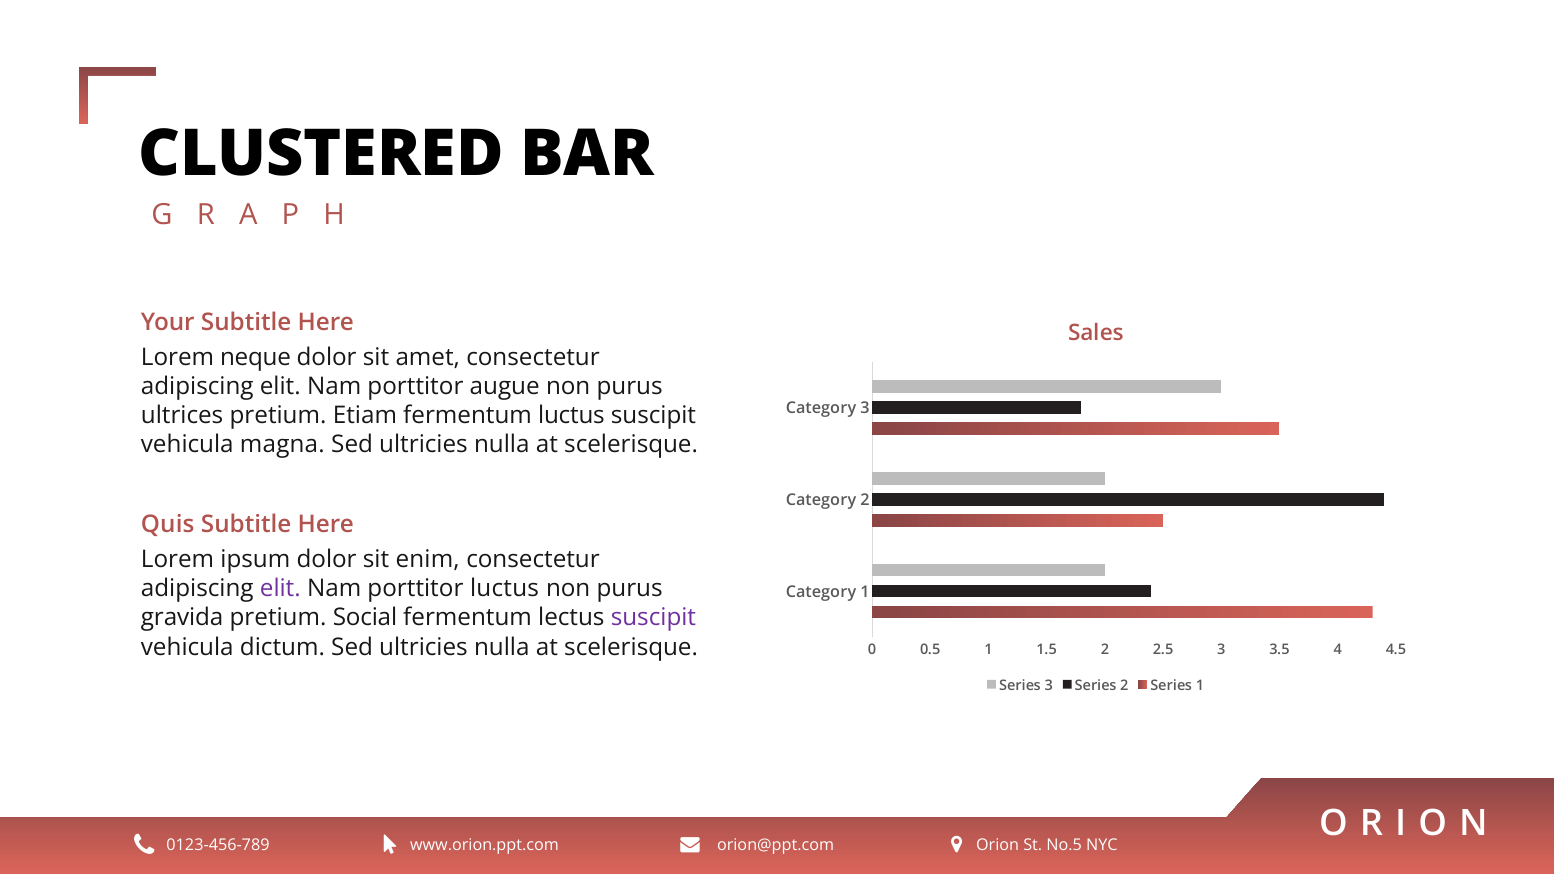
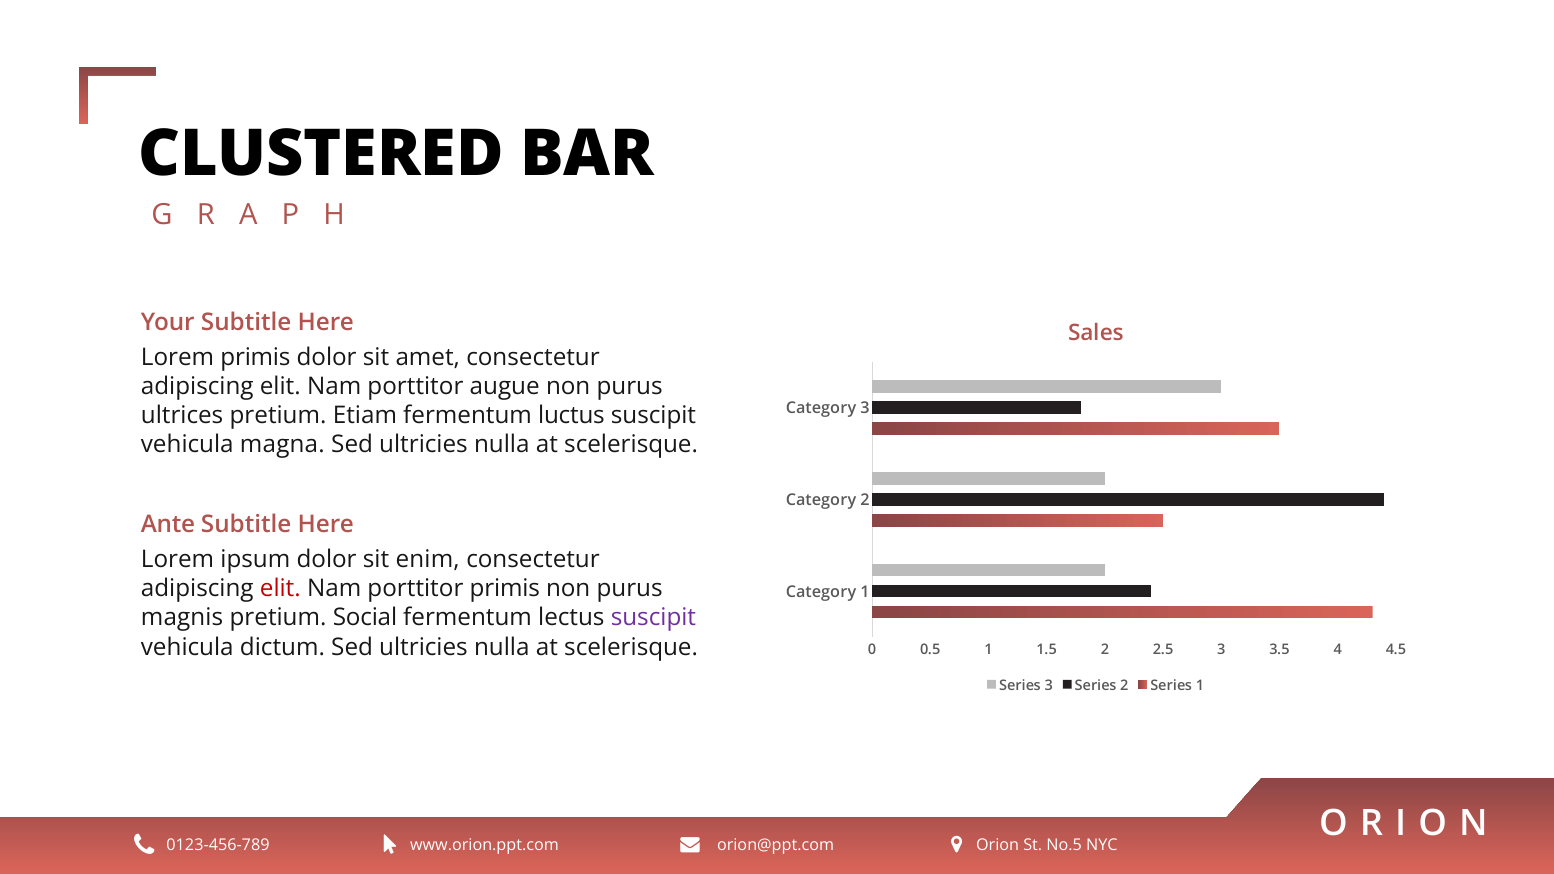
Lorem neque: neque -> primis (255, 358)
Quis: Quis -> Ante (168, 524)
elit colour: purple -> red (280, 589)
porttitor luctus: luctus -> primis (505, 589)
gravida: gravida -> magnis (182, 618)
